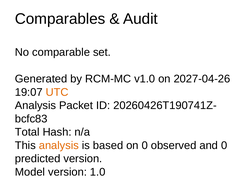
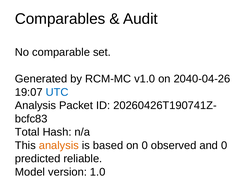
2027-04-26: 2027-04-26 -> 2040-04-26 (202, 79)
UTC colour: orange -> blue (57, 92)
predicted version: version -> reliable (83, 158)
